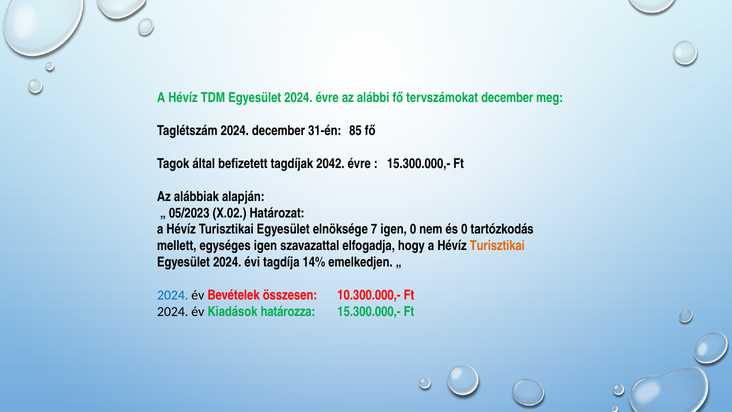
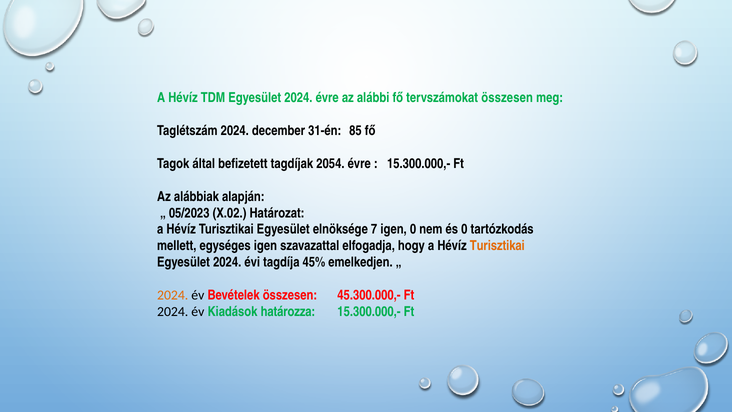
tervszámokat december: december -> összesen (507, 98)
2042: 2042 -> 2054 (330, 163)
14%: 14% -> 45% (314, 262)
2024 colour: blue -> orange (173, 295)
10.300.000,-: 10.300.000,- -> 45.300.000,- (369, 295)
